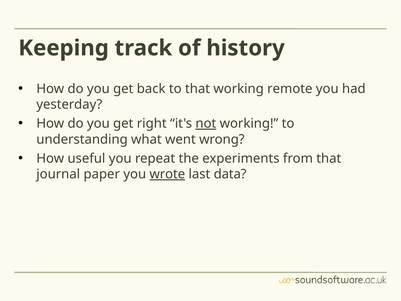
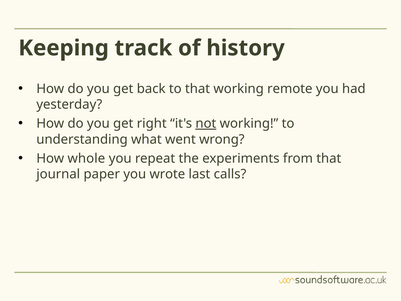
useful: useful -> whole (86, 158)
wrote underline: present -> none (167, 174)
data: data -> calls (230, 174)
